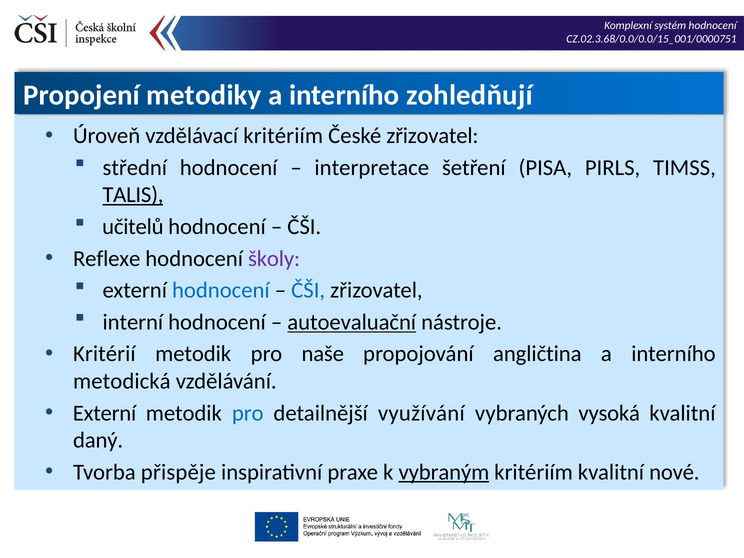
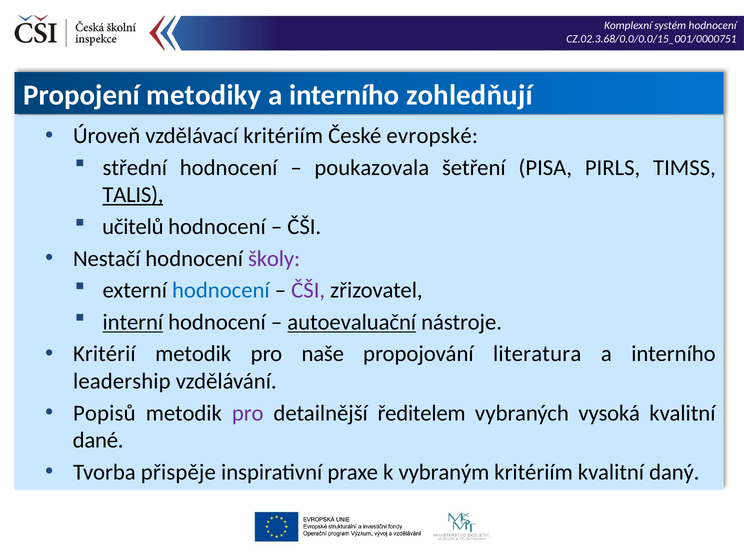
České zřizovatel: zřizovatel -> evropské (432, 136)
interpretace: interpretace -> poukazovala (372, 168)
Reflexe: Reflexe -> Nestačí (107, 259)
ČŠI colour: blue -> purple (308, 290)
interní underline: none -> present (133, 322)
angličtina: angličtina -> literatura (537, 354)
metodická: metodická -> leadership (122, 381)
Externí: Externí -> Popisů (104, 413)
pro colour: blue -> purple (248, 413)
využívání: využívání -> ředitelem (422, 413)
daný: daný -> dané (98, 440)
vybraným underline: present -> none (444, 472)
nové: nové -> daný (674, 472)
